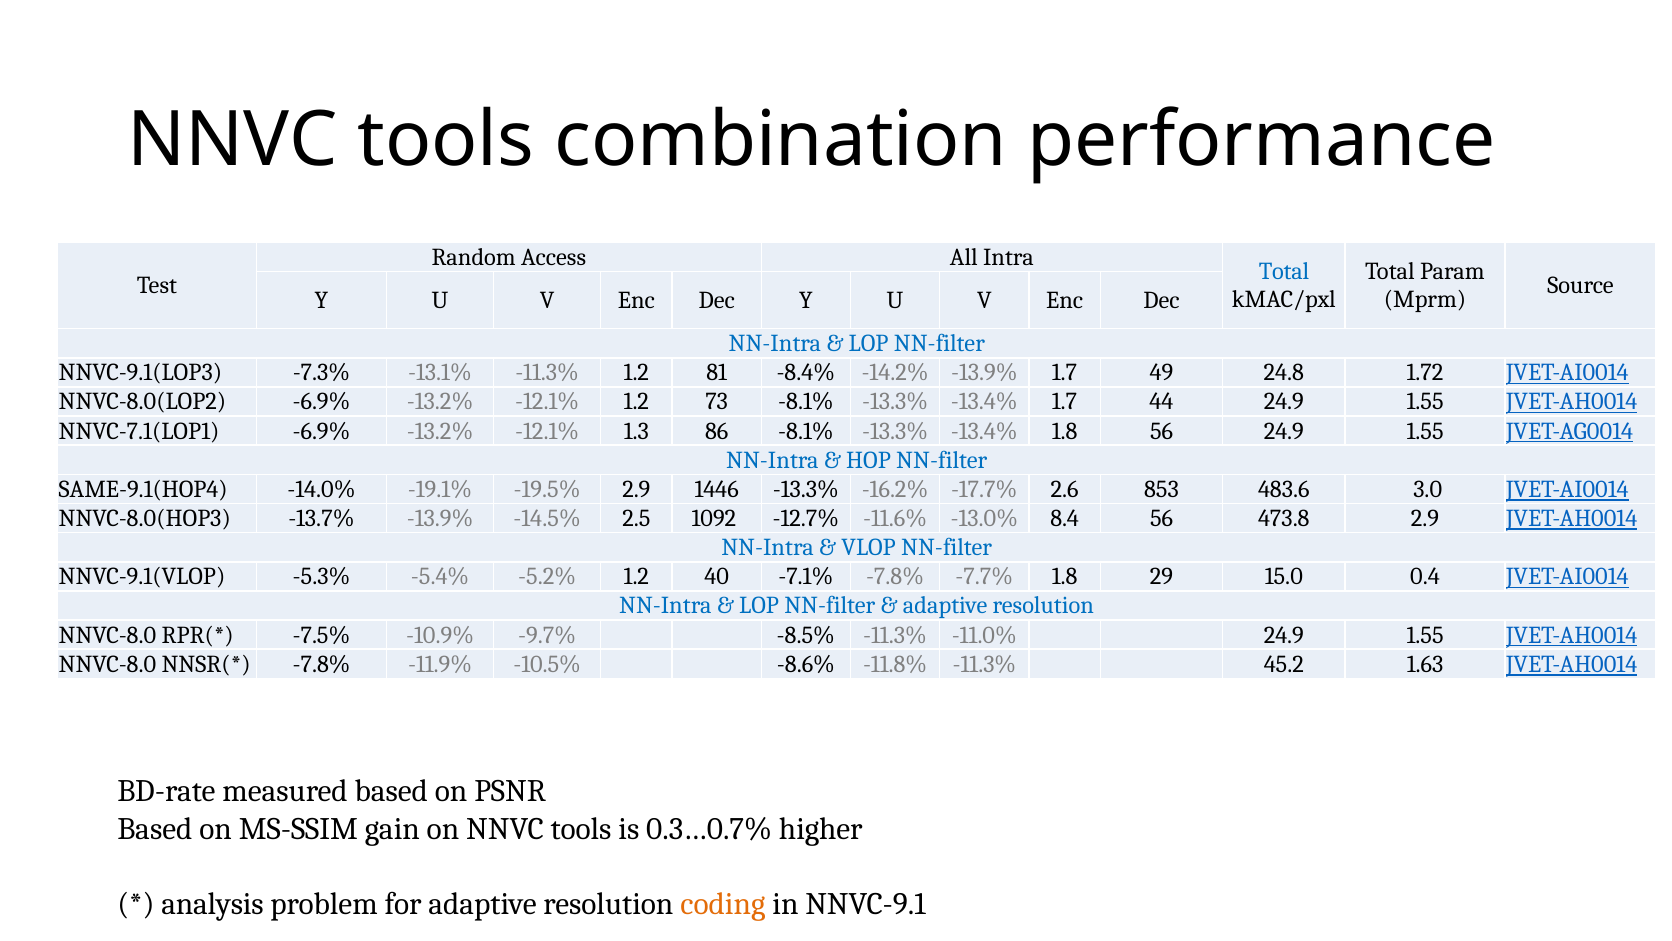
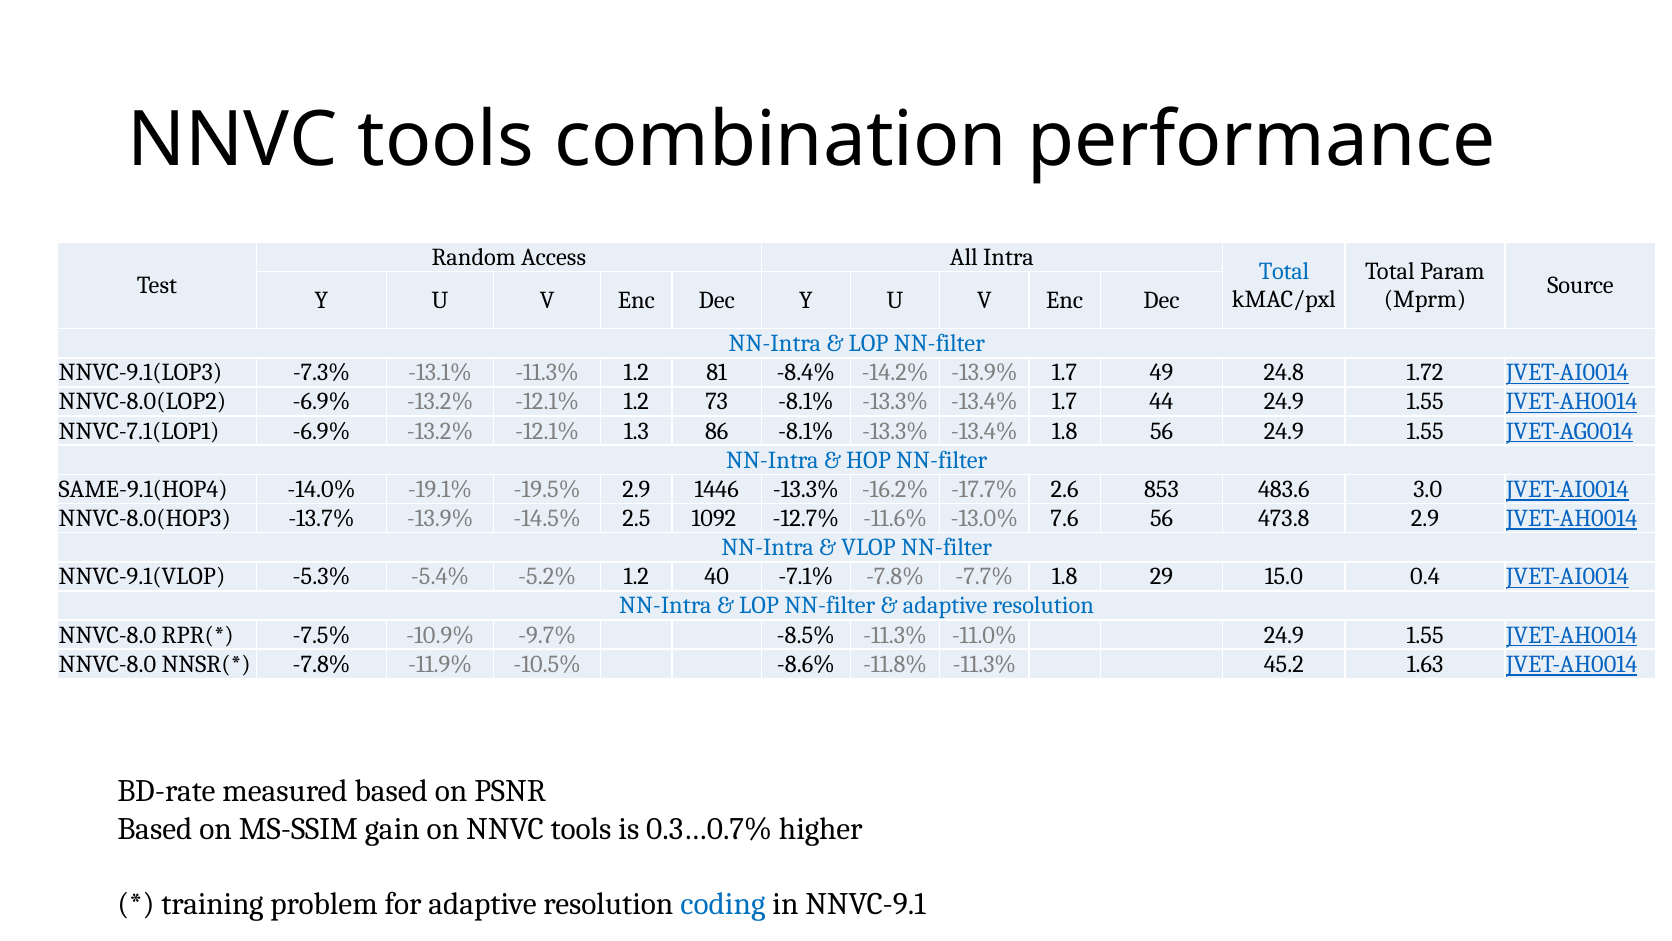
8.4: 8.4 -> 7.6 (1065, 518)
analysis: analysis -> training (212, 904)
coding colour: orange -> blue (723, 904)
